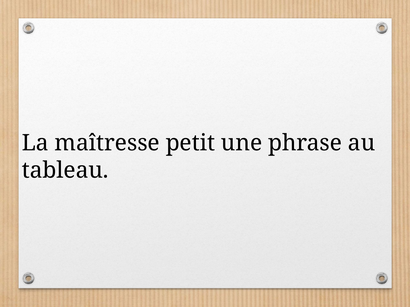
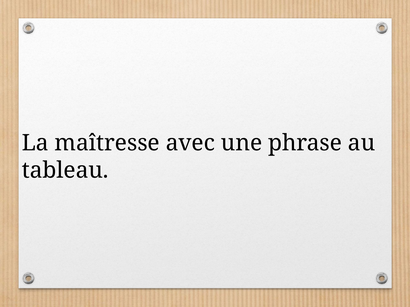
petit: petit -> avec (190, 143)
